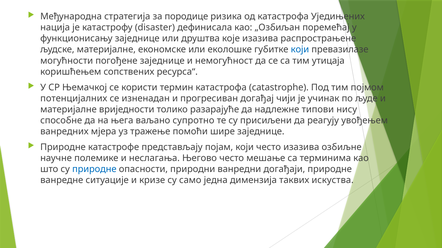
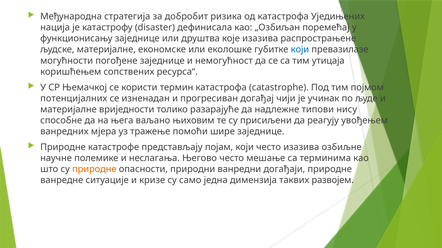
породице: породице -> добробит (186, 17)
супротно: супротно -> њиховим (194, 121)
природне colour: blue -> orange (94, 170)
искуства: искуства -> развојем (333, 181)
